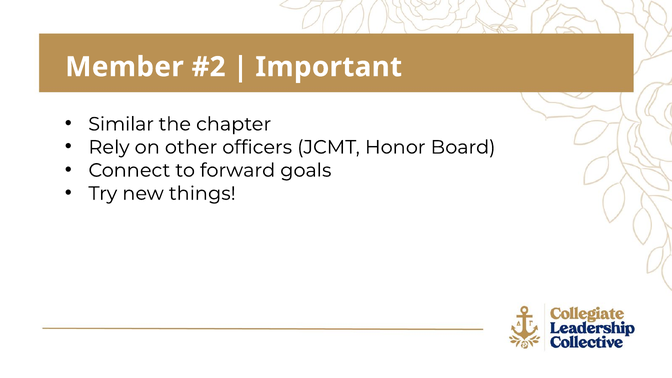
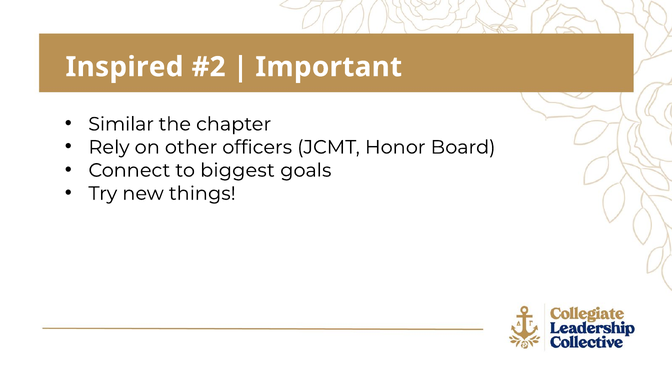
Member: Member -> Inspired (124, 67)
forward: forward -> biggest (237, 170)
